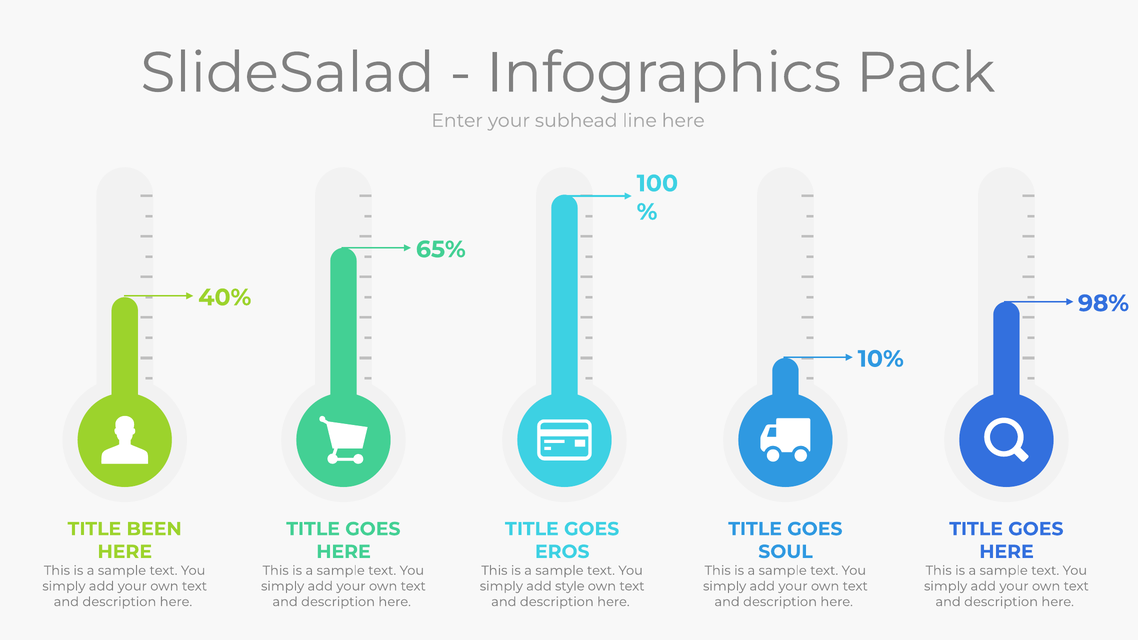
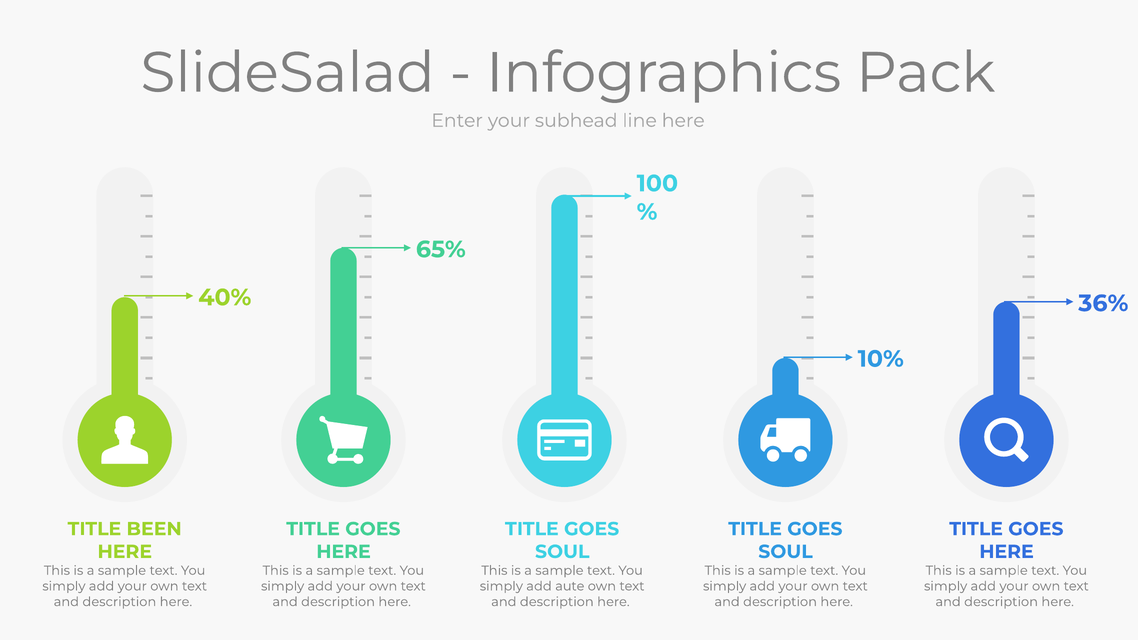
98%: 98% -> 36% (1103, 303)
EROS: EROS -> SOUL (562, 552)
style: style -> aute (570, 586)
